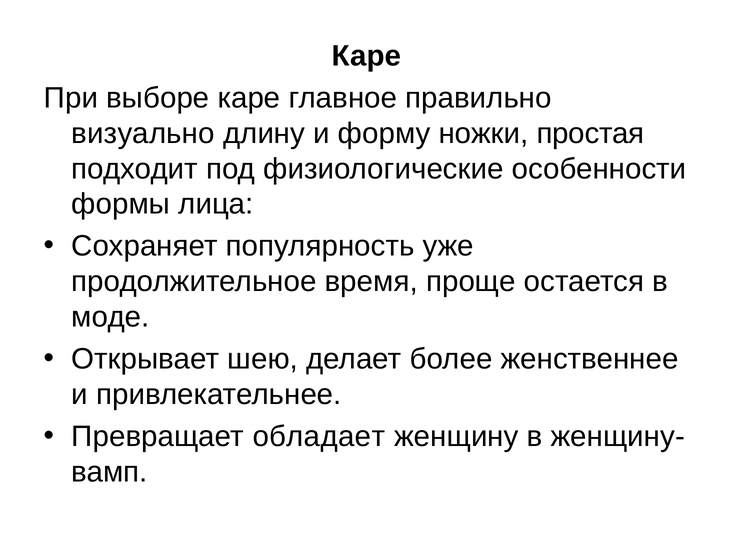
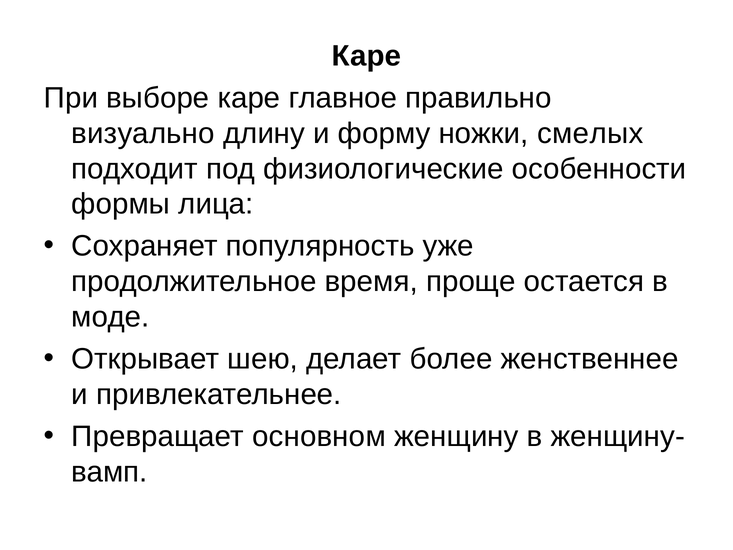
простая: простая -> смелых (590, 133)
обладает: обладает -> основном (319, 436)
